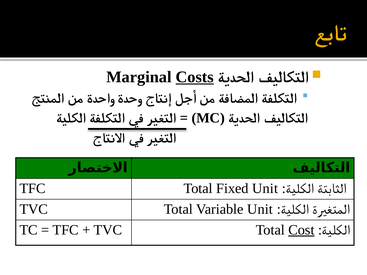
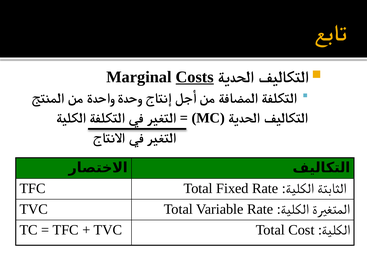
Fixed Unit: Unit -> Rate (265, 189)
Variable Unit: Unit -> Rate (260, 209)
Cost underline: present -> none (301, 230)
